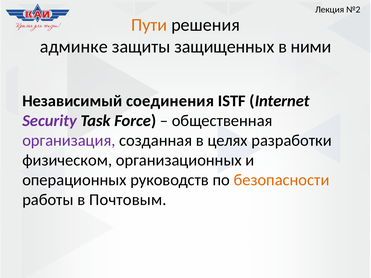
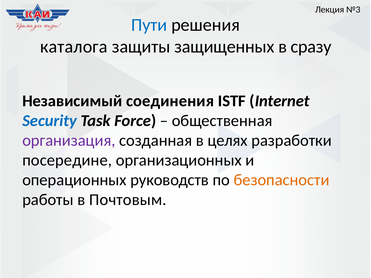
№2: №2 -> №3 (353, 9)
Пути colour: orange -> blue (149, 25)
админке: админке -> каталога (74, 47)
ними: ними -> сразу (311, 47)
Security colour: purple -> blue (50, 121)
физическом: физическом -> посередине (67, 160)
